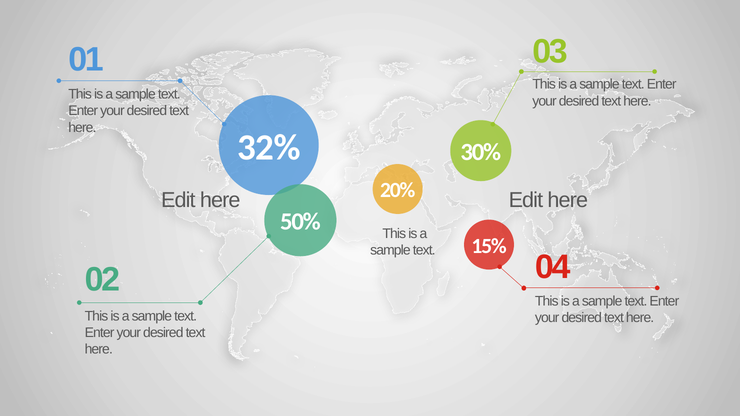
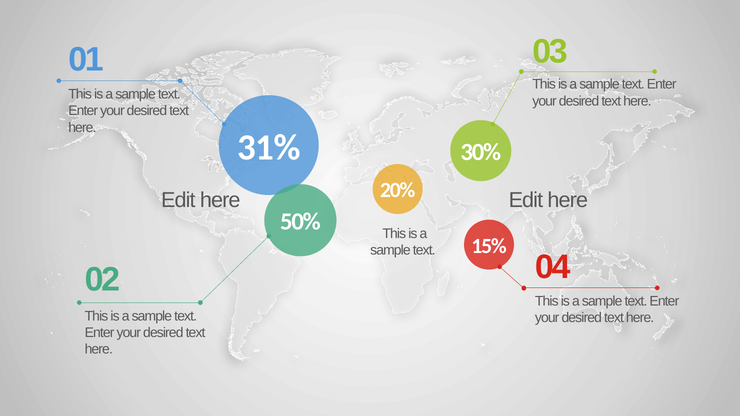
32%: 32% -> 31% (269, 147)
